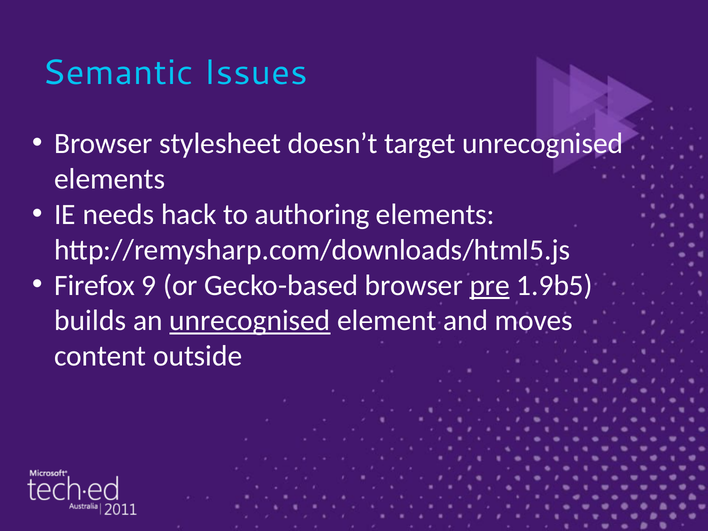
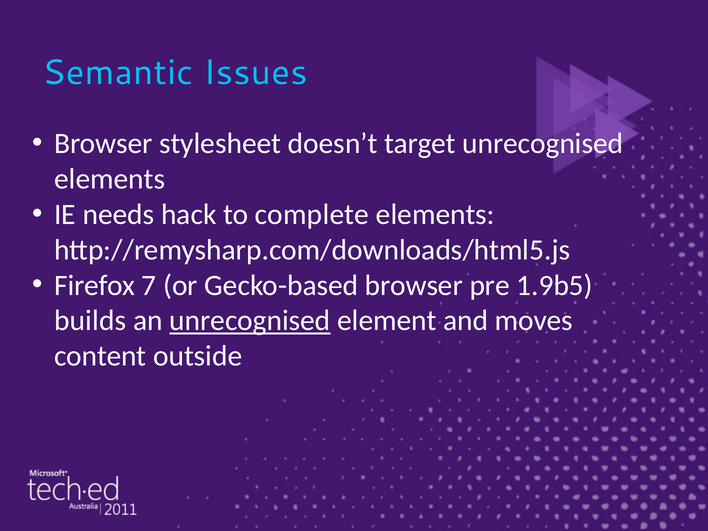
authoring: authoring -> complete (312, 215)
9: 9 -> 7 (149, 285)
pre underline: present -> none (490, 285)
